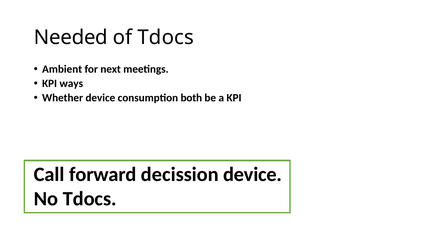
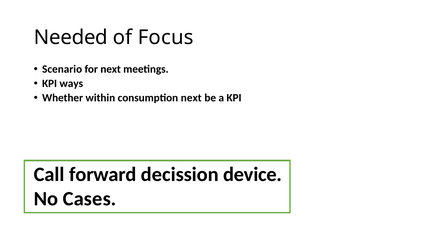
of Tdocs: Tdocs -> Focus (166, 37)
Ambient: Ambient -> Scenario (62, 69)
Whether device: device -> within (100, 98)
consumption both: both -> next (191, 98)
No Tdocs: Tdocs -> Cases (90, 199)
